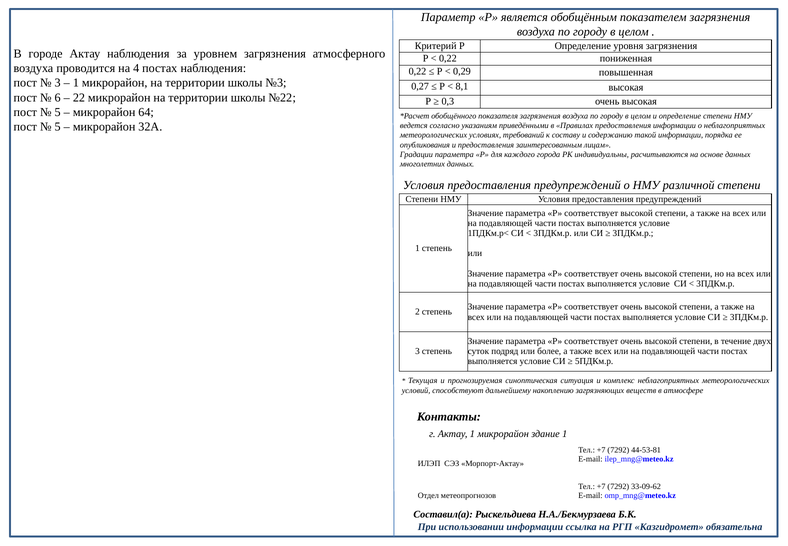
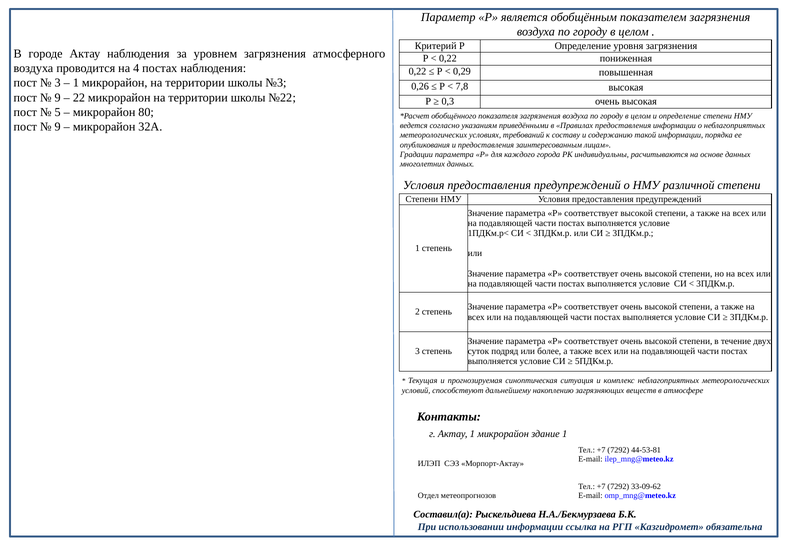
0,27: 0,27 -> 0,26 (420, 86)
8,1: 8,1 -> 7,8 (462, 86)
6: 6 -> 9 (58, 97)
64: 64 -> 80 (146, 112)
5: 5 -> 9 (58, 127)
